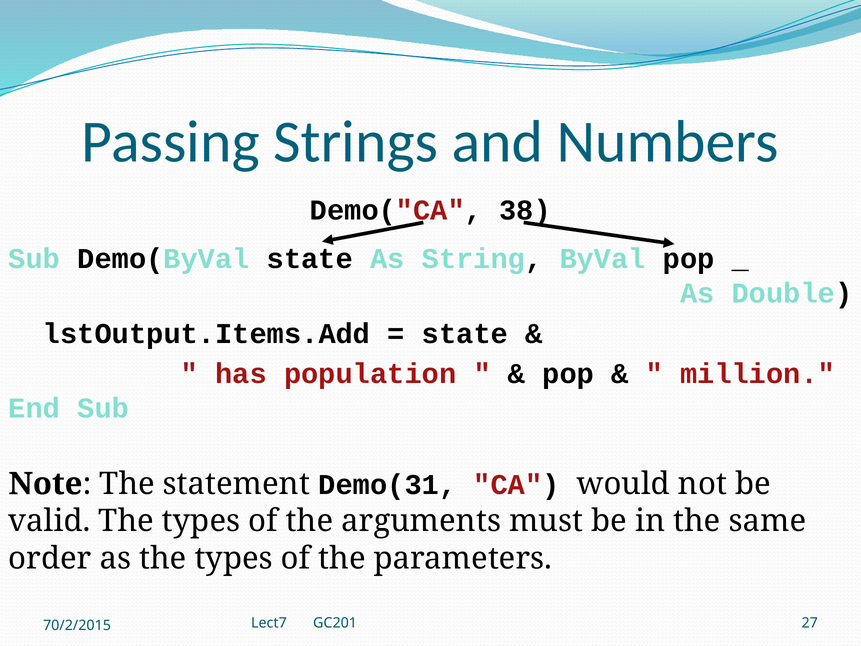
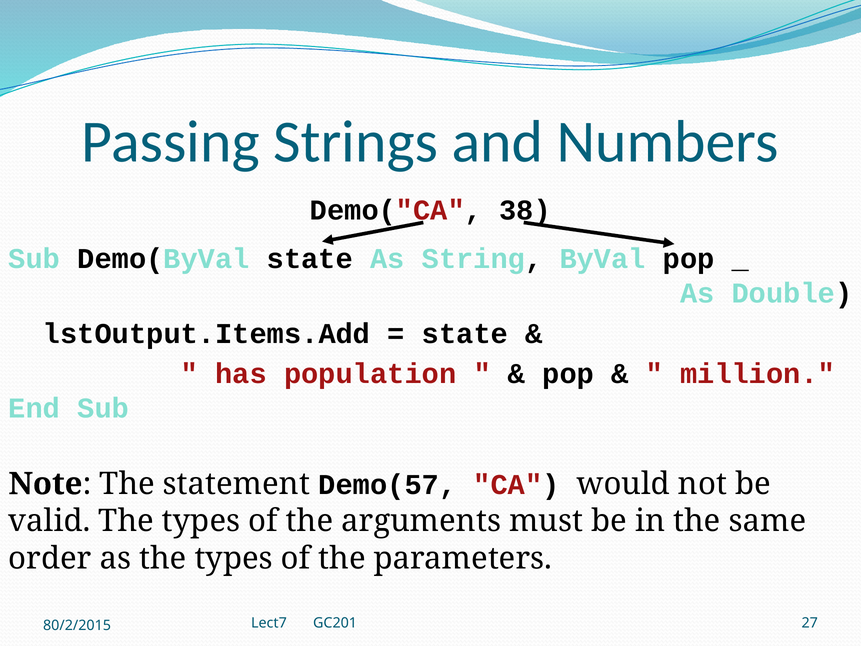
Demo(31: Demo(31 -> Demo(57 (387, 485)
70/2/2015: 70/2/2015 -> 80/2/2015 (77, 625)
